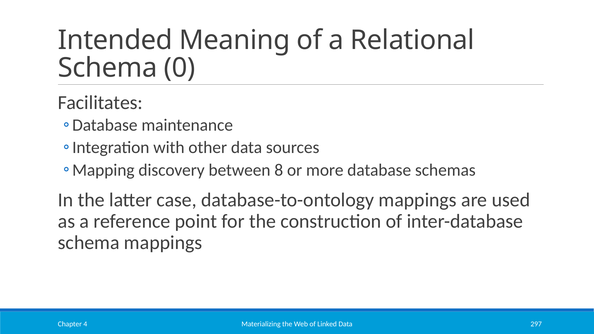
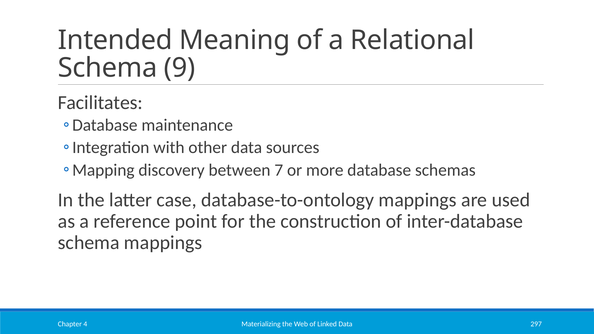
0: 0 -> 9 (179, 68)
8: 8 -> 7 (279, 170)
